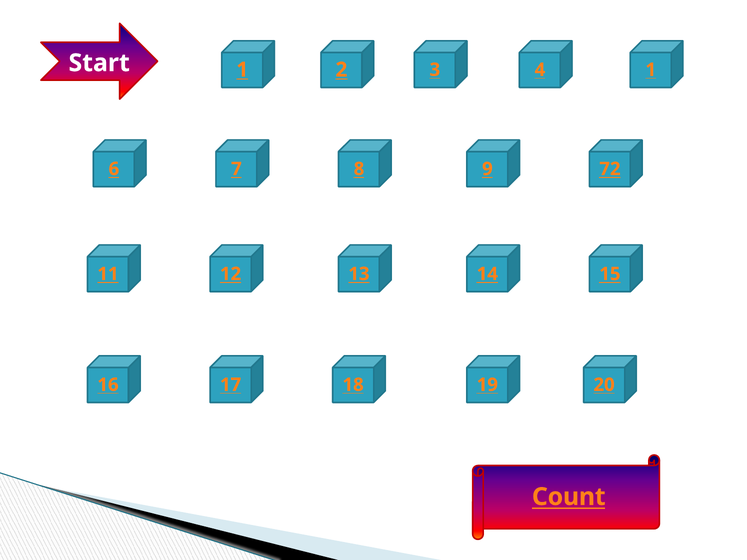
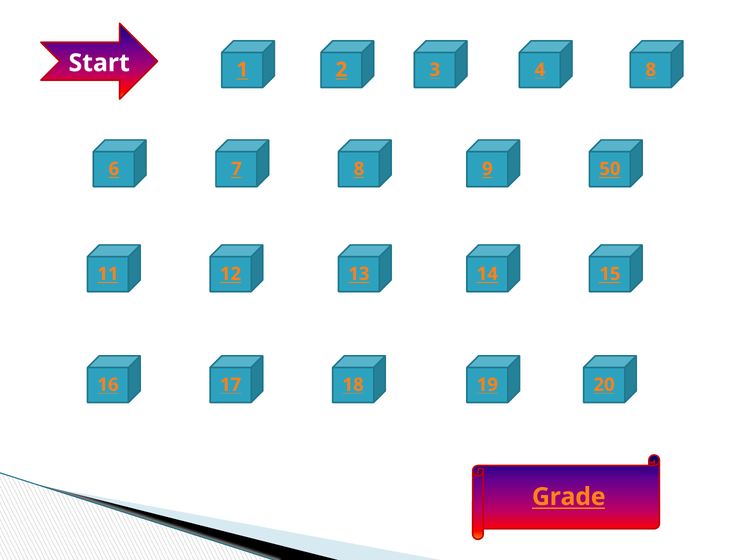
2 1: 1 -> 8 (651, 70)
72: 72 -> 50 (610, 169)
Count: Count -> Grade (569, 497)
